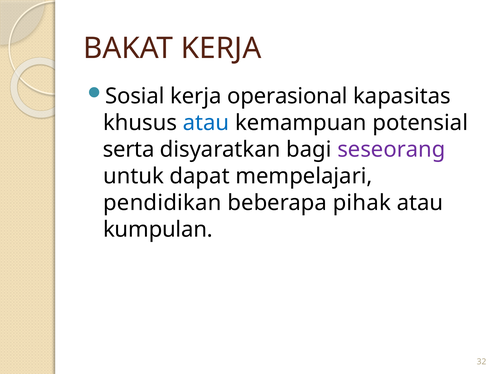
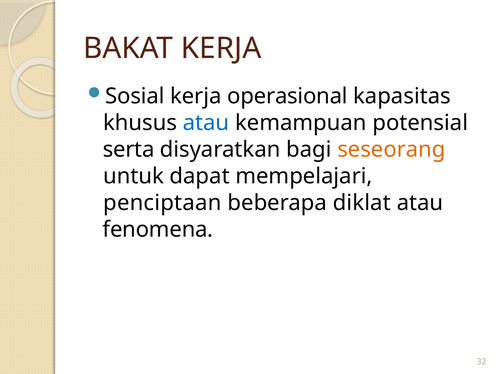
seseorang colour: purple -> orange (391, 149)
pendidikan: pendidikan -> penciptaan (162, 203)
pihak: pihak -> diklat (362, 203)
kumpulan: kumpulan -> fenomena (158, 229)
